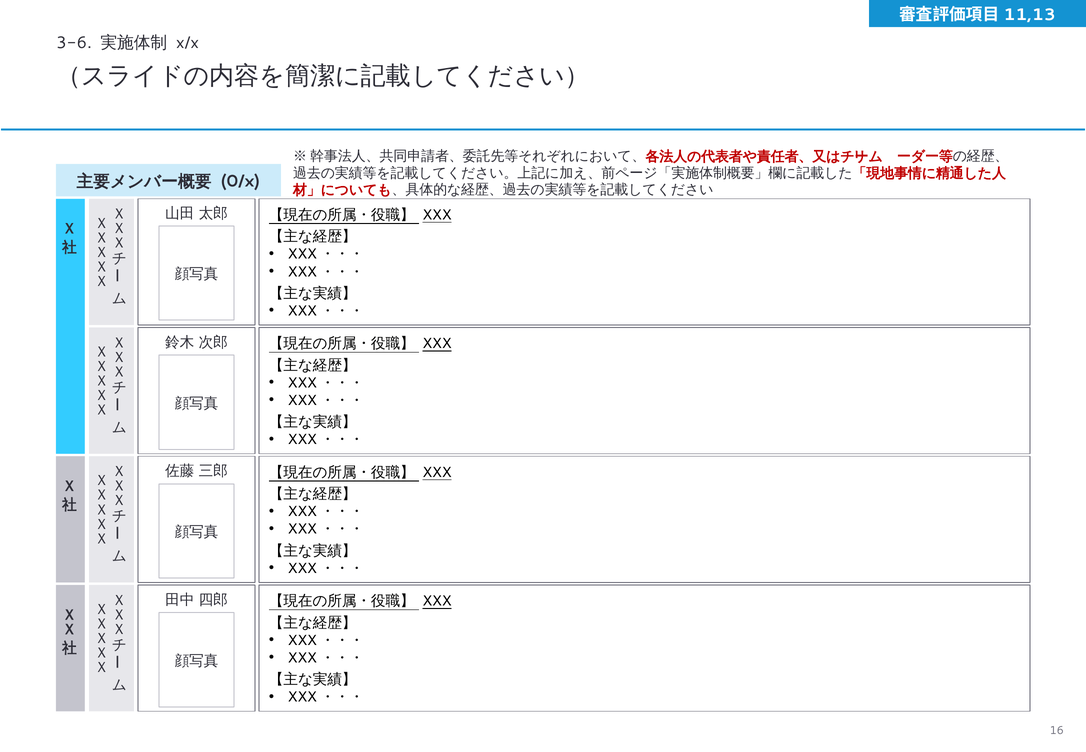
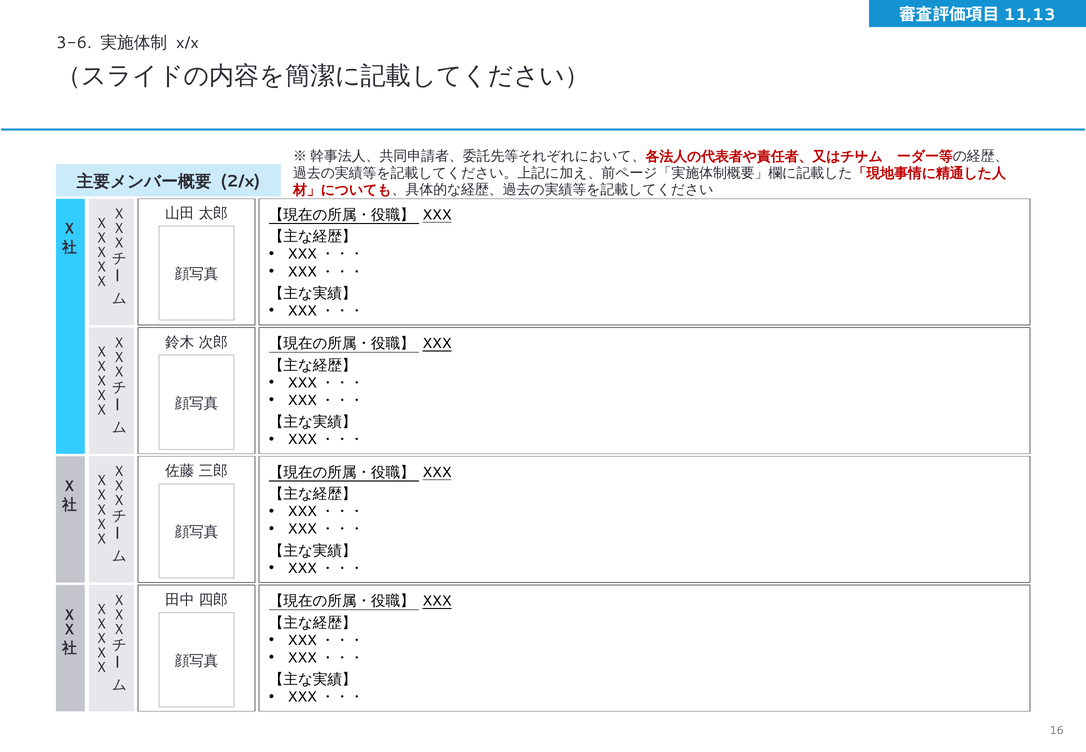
0/x: 0/x -> 2/x (240, 181)
